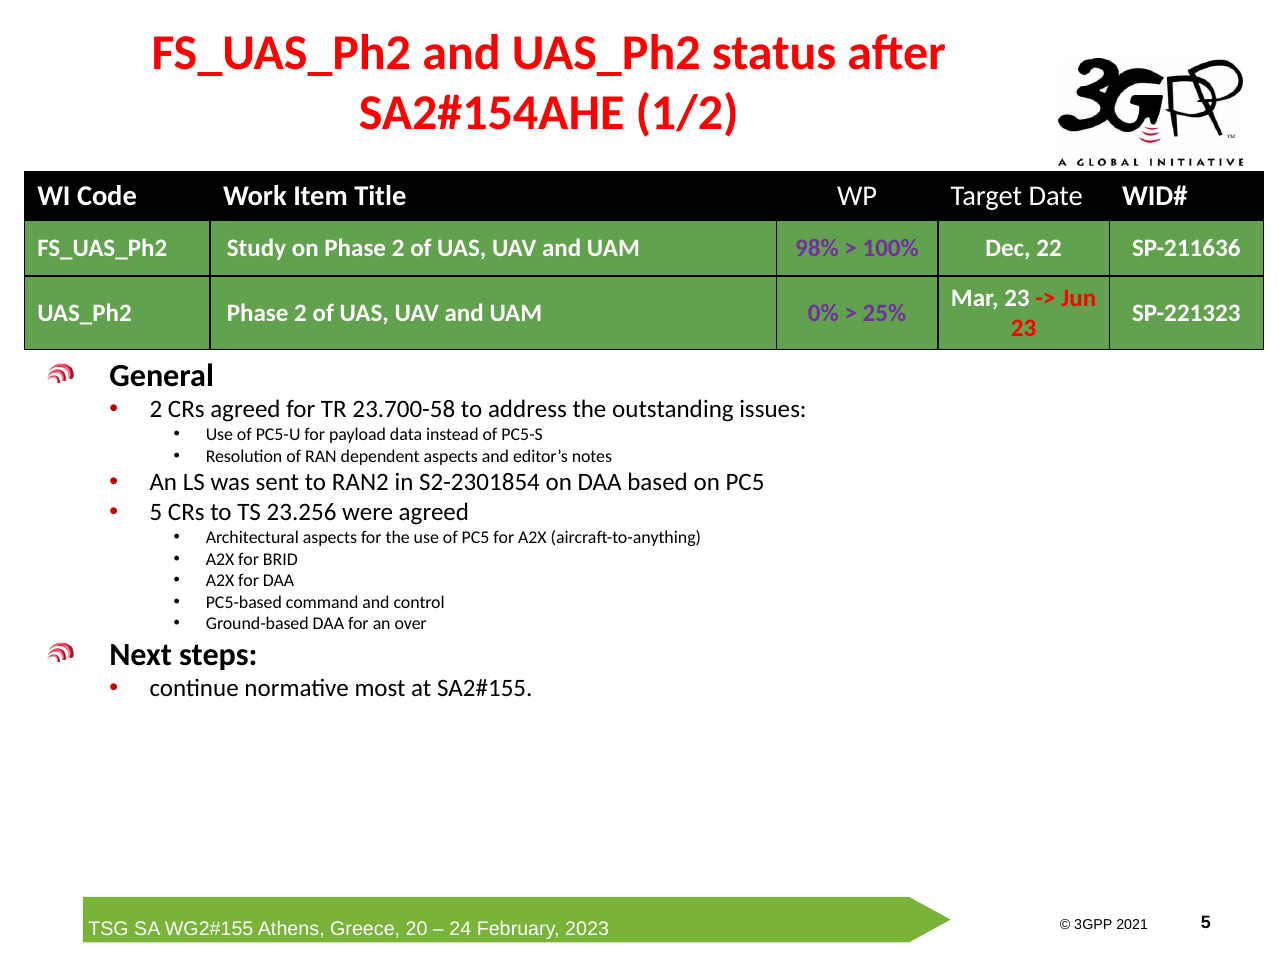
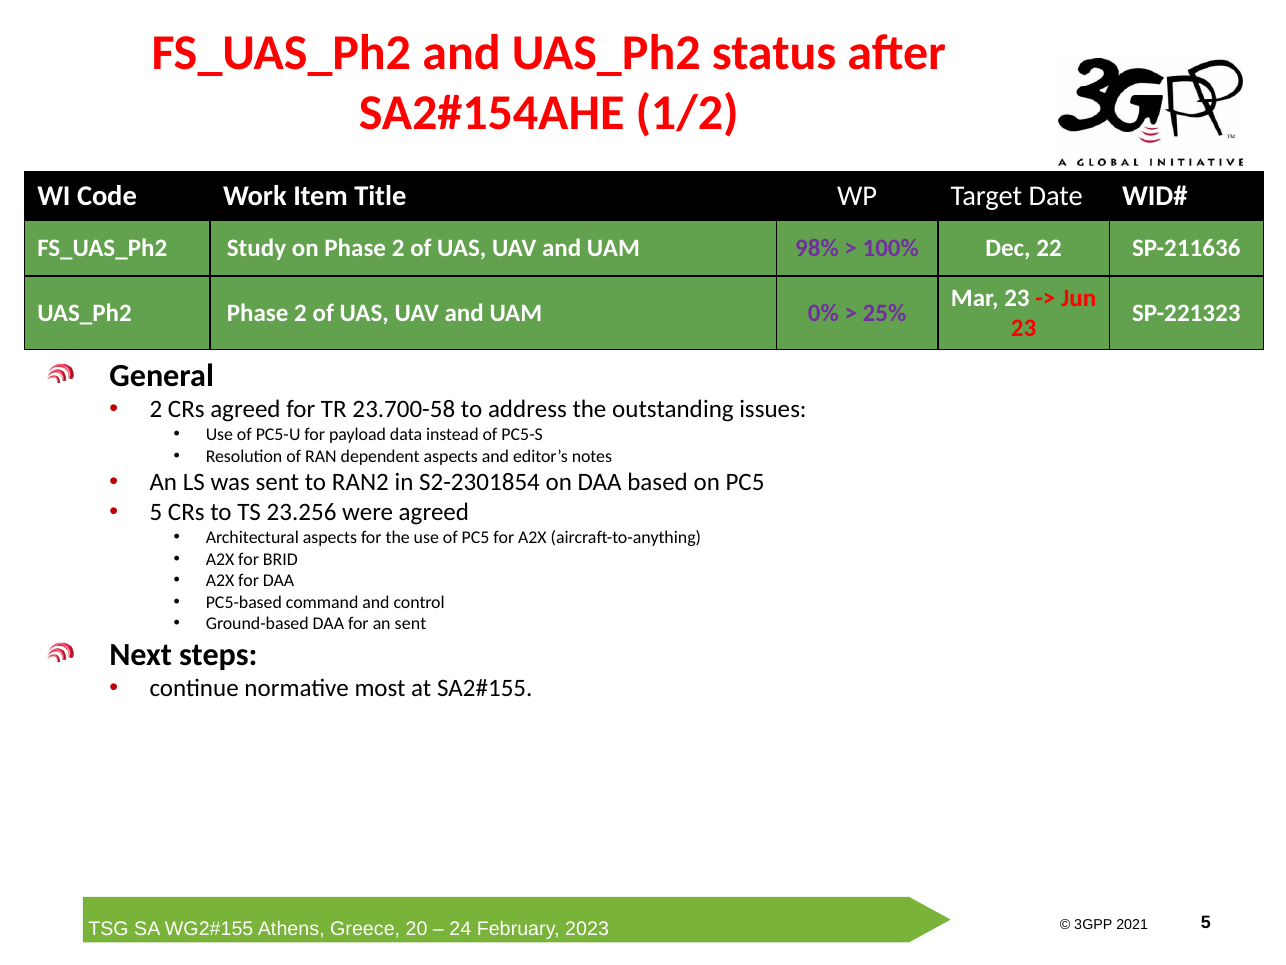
an over: over -> sent (410, 623)
